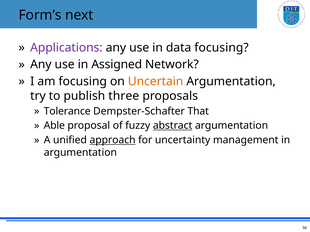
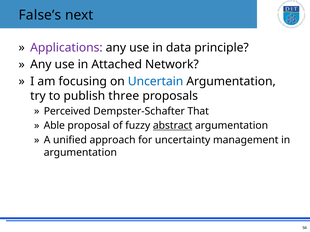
Form’s: Form’s -> False’s (40, 15)
data focusing: focusing -> principle (222, 48)
Assigned: Assigned -> Attached (117, 65)
Uncertain colour: orange -> blue (156, 82)
Tolerance: Tolerance -> Perceived (67, 111)
approach underline: present -> none (113, 140)
